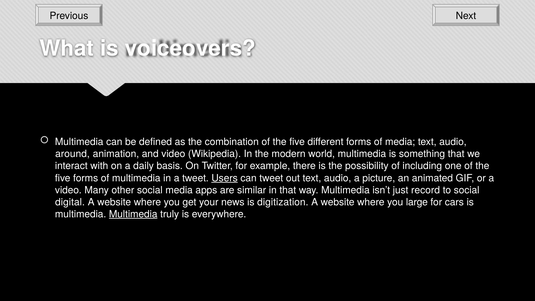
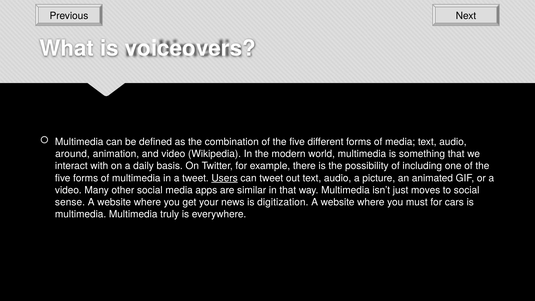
record: record -> moves (426, 190)
digital: digital -> sense (70, 202)
large: large -> must (417, 202)
Multimedia underline: present -> none (133, 214)
